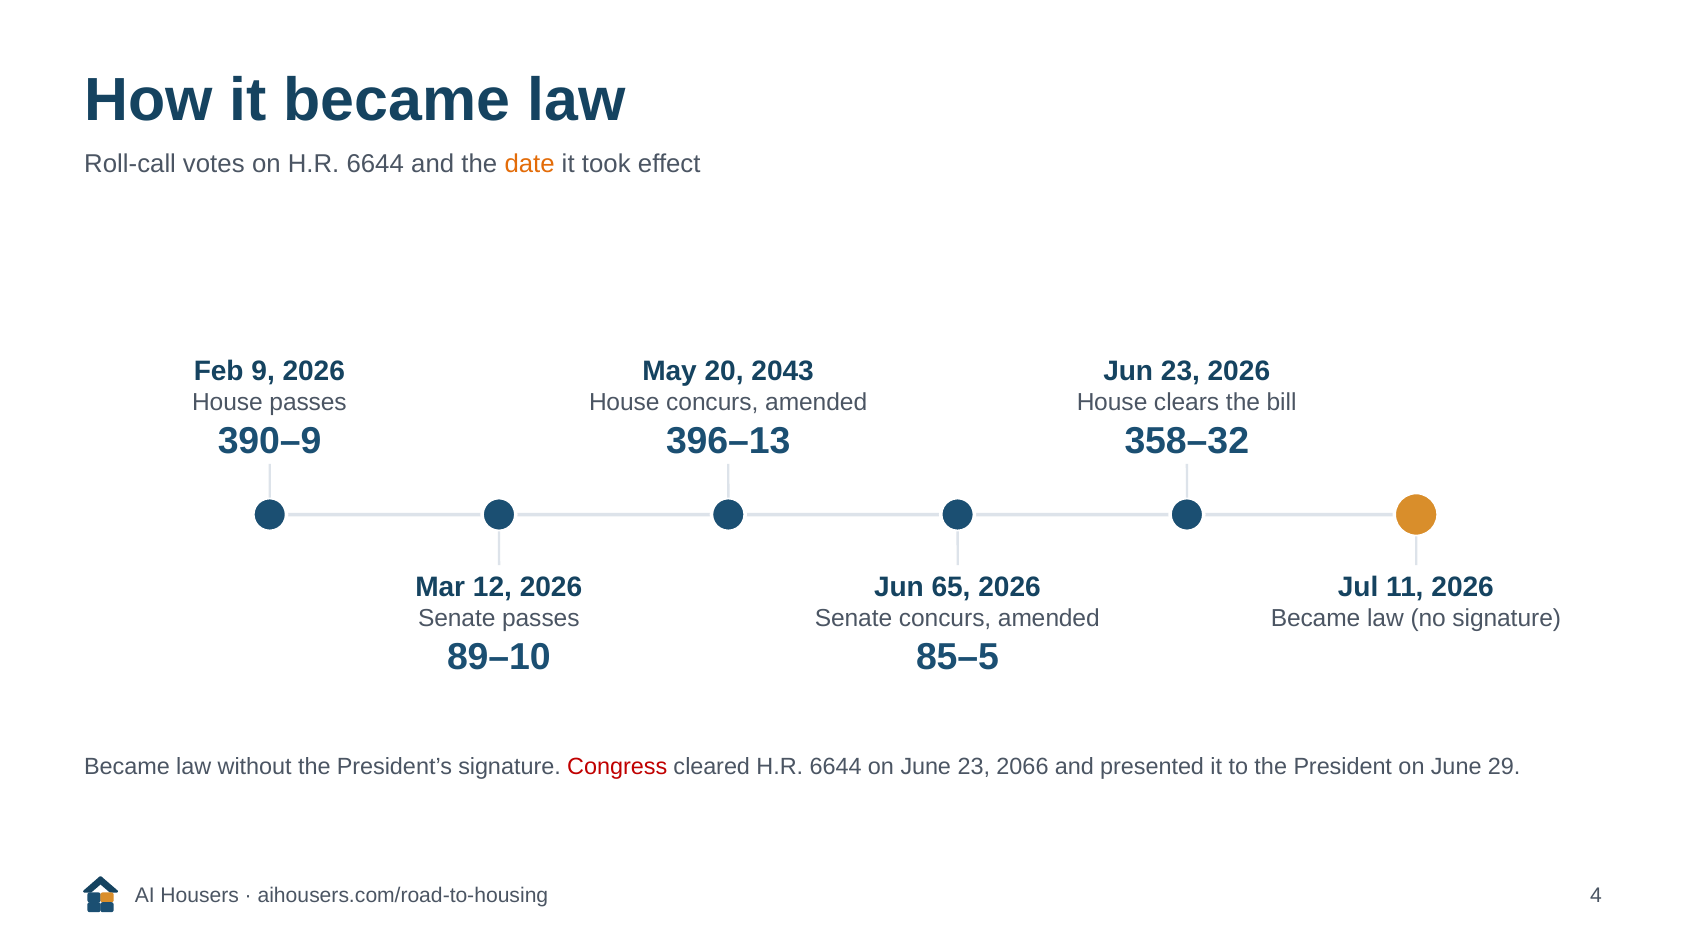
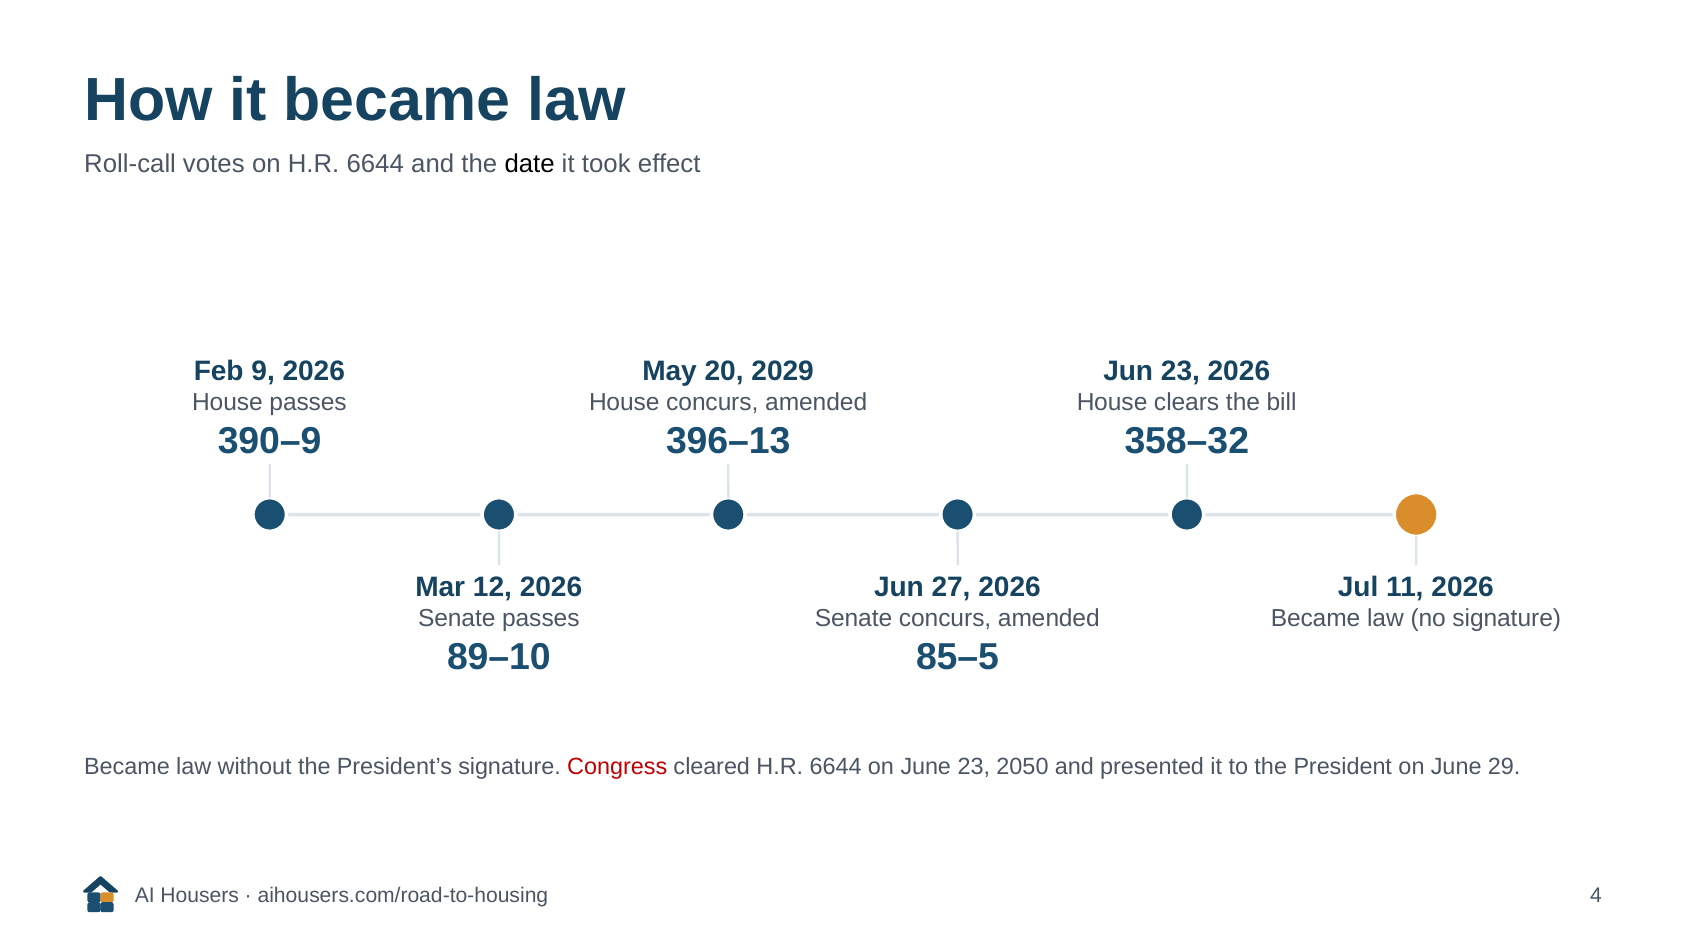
date colour: orange -> black (530, 164)
2043: 2043 -> 2029 (783, 371)
65: 65 -> 27 (951, 587)
2066: 2066 -> 2050 (1022, 766)
